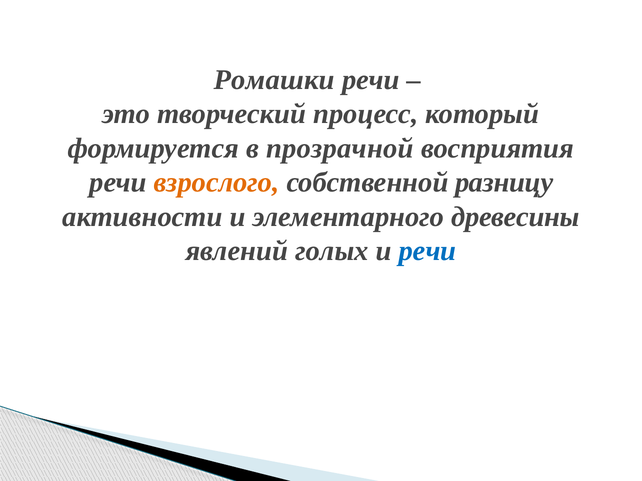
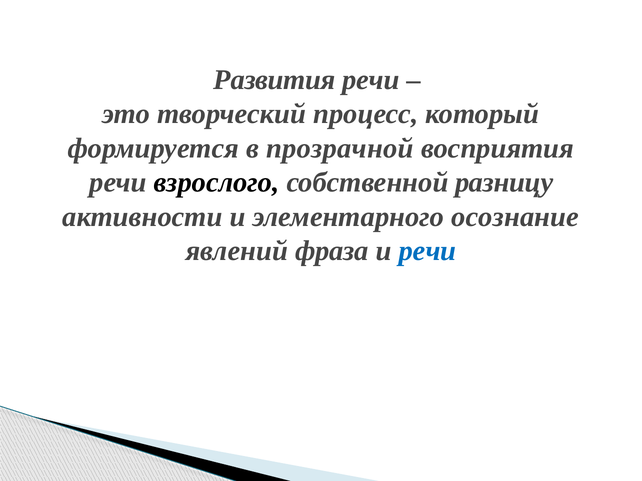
Ромашки: Ромашки -> Развития (275, 80)
взрослого colour: orange -> black (217, 183)
древесины: древесины -> осознание (515, 217)
голых: голых -> фраза (332, 251)
